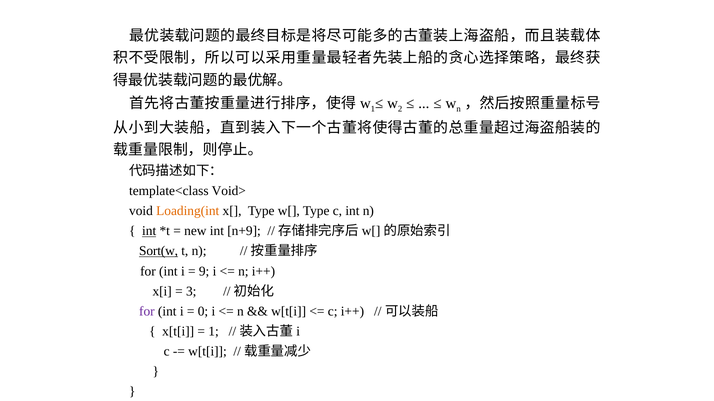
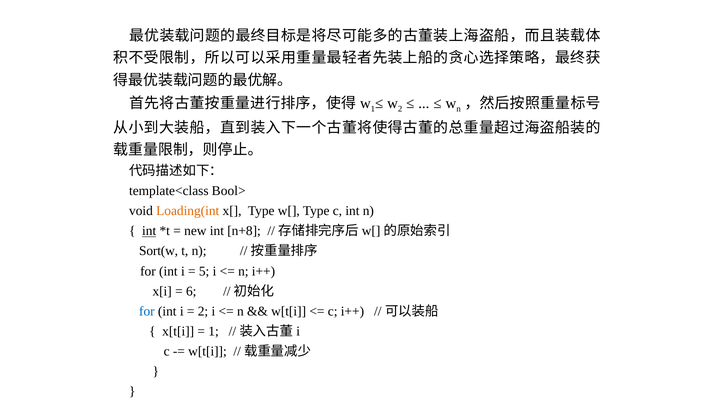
Void>: Void> -> Bool> (229, 191)
n+9: n+9 -> n+8 (244, 231)
Sort(w underline: present -> none (159, 251)
9: 9 -> 5 (204, 272)
3: 3 -> 6 (191, 292)
for colour: purple -> blue (147, 312)
0: 0 -> 2 (203, 312)
